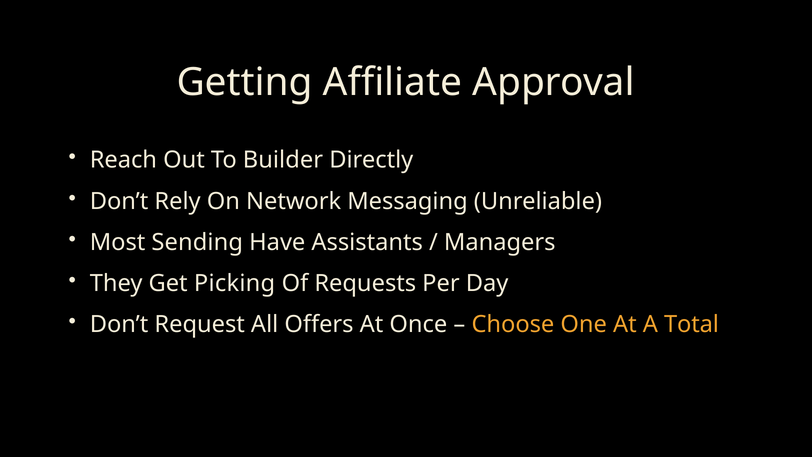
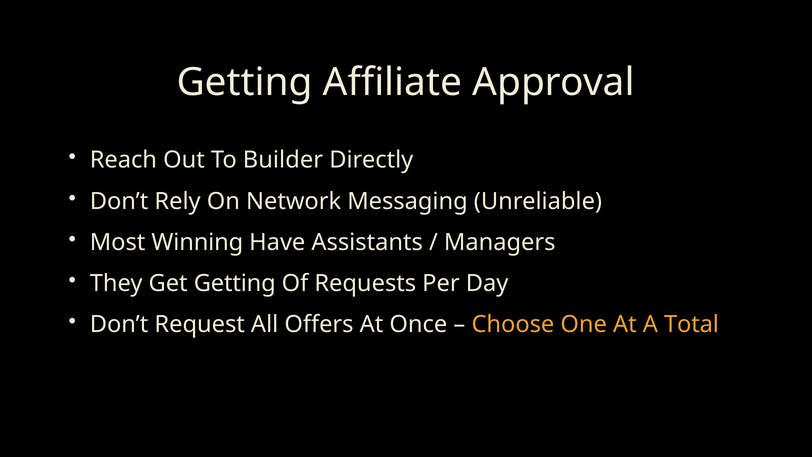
Sending: Sending -> Winning (197, 242)
Get Picking: Picking -> Getting (235, 283)
